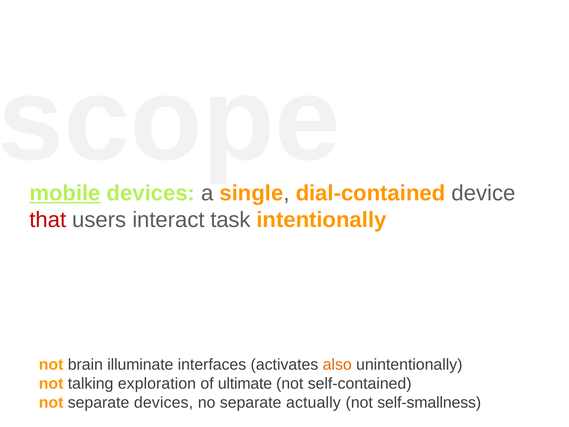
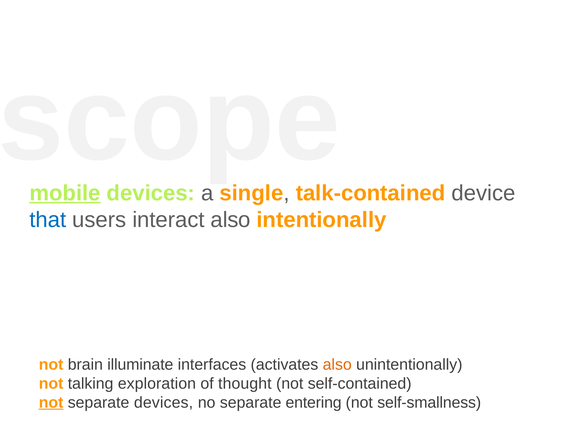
dial-contained: dial-contained -> talk-contained (370, 193)
that colour: red -> blue (48, 220)
interact task: task -> also (231, 220)
ultimate: ultimate -> thought (245, 383)
not underline: none -> present (51, 402)
actually: actually -> entering (314, 402)
